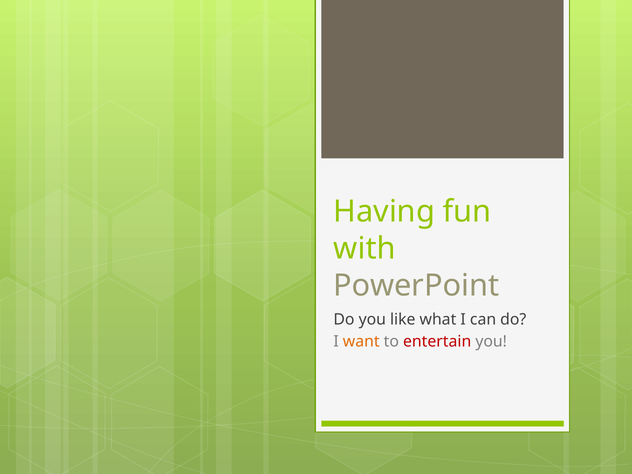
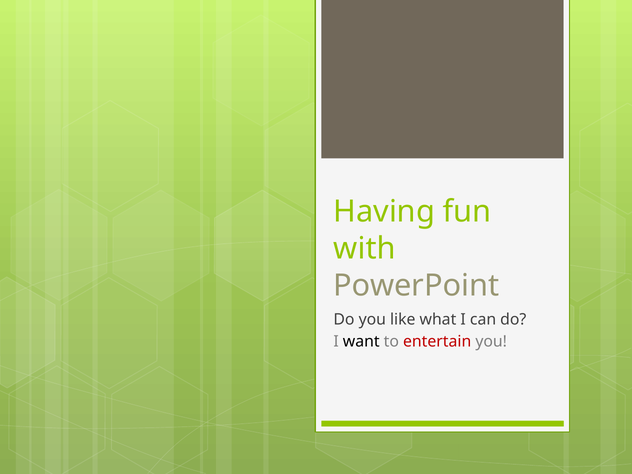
want colour: orange -> black (361, 341)
